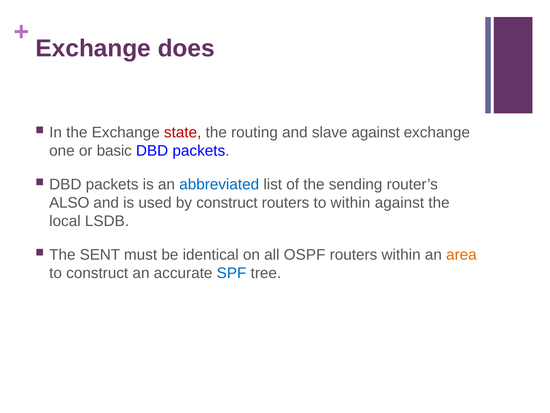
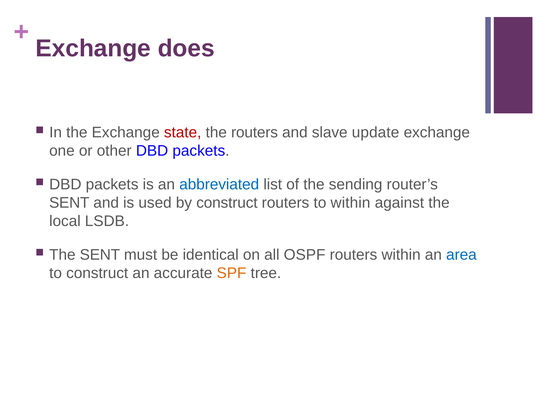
the routing: routing -> routers (255, 132)
slave against: against -> update (376, 132)
basic: basic -> other (114, 151)
ALSO: ALSO -> SENT (69, 203)
area colour: orange -> blue (461, 255)
SPF colour: blue -> orange (232, 273)
